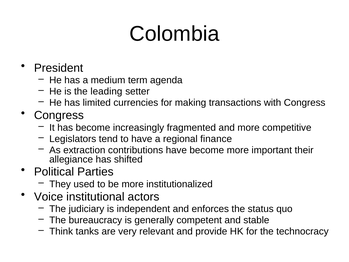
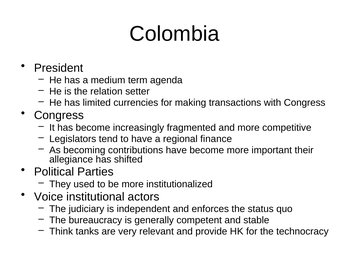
leading: leading -> relation (106, 91)
extraction: extraction -> becoming (84, 150)
